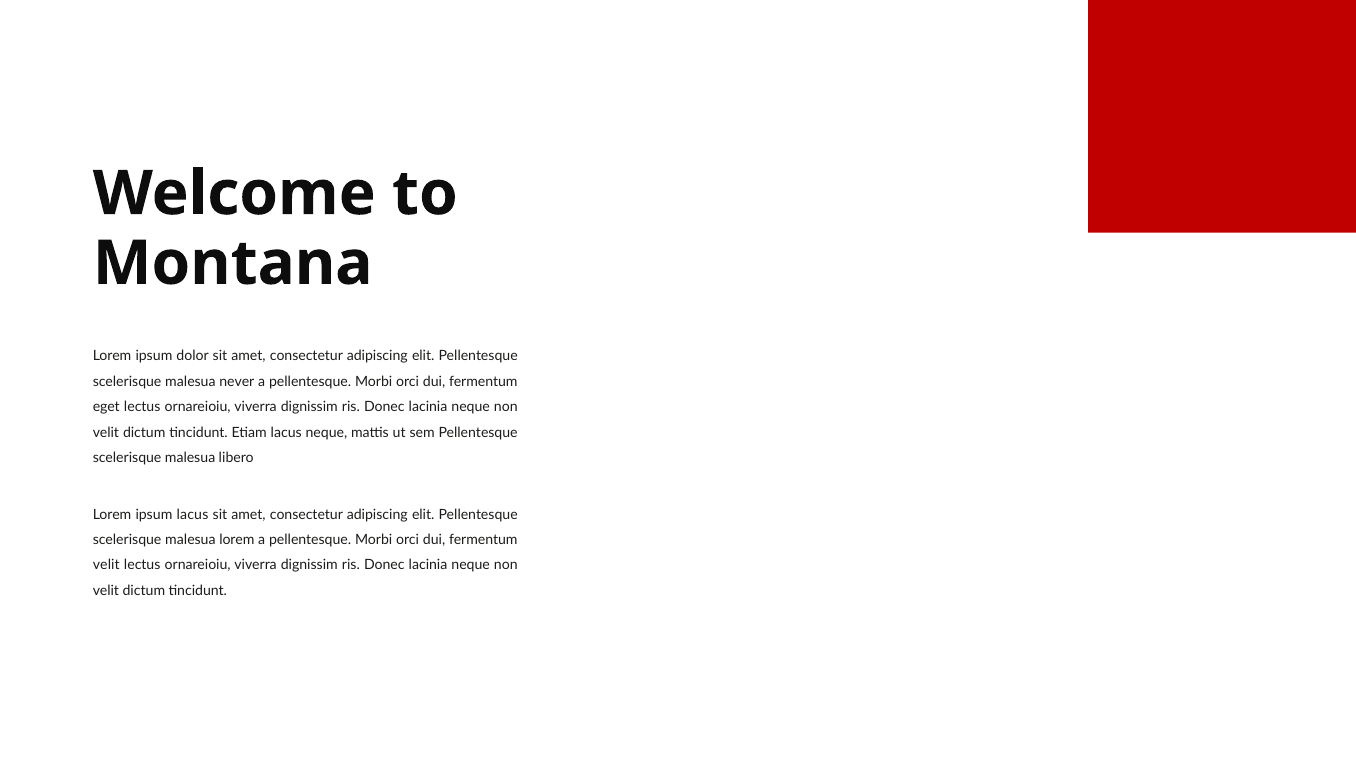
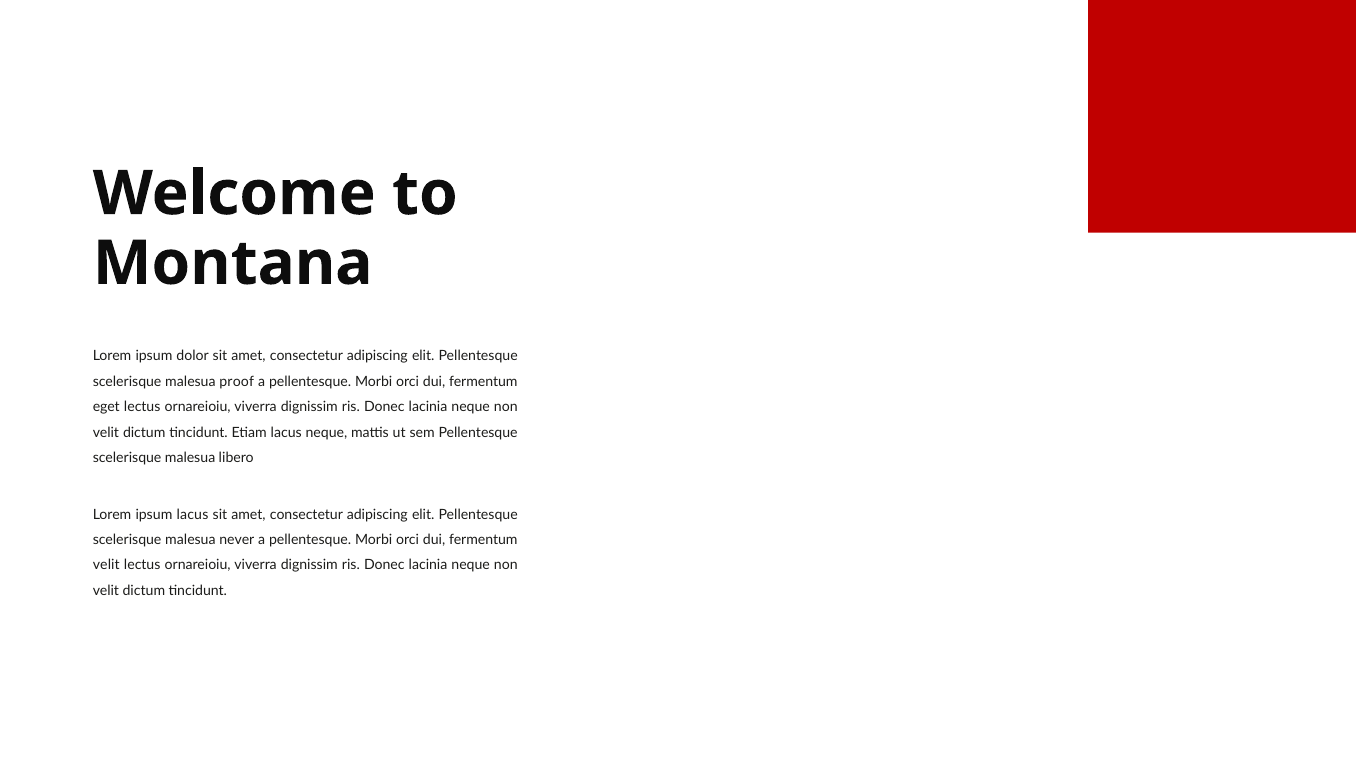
never: never -> proof (237, 381)
malesua lorem: lorem -> never (237, 540)
